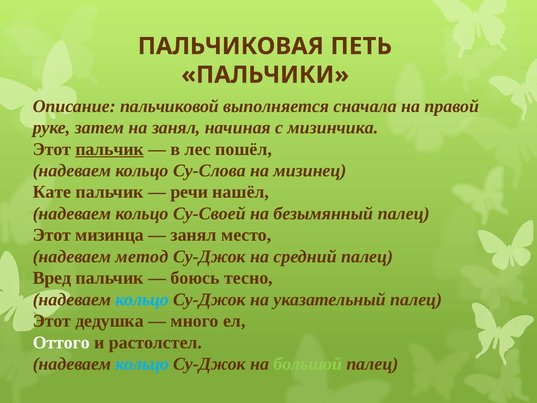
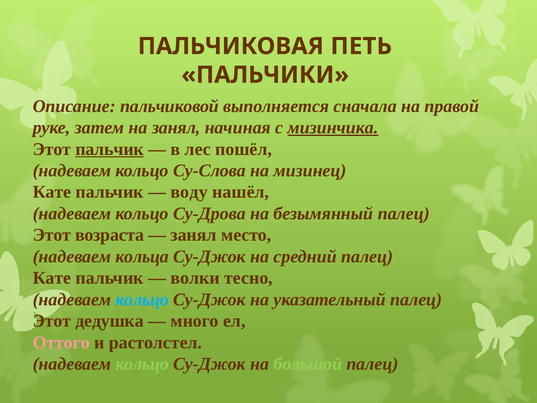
мизинчика underline: none -> present (333, 128)
речи: речи -> воду (189, 192)
Су-Своей: Су-Своей -> Су-Дрова (209, 213)
мизинца: мизинца -> возраста (110, 235)
метод: метод -> кольца (142, 256)
Вред: Вред -> Кате (52, 278)
боюсь: боюсь -> волки (195, 278)
Оттого colour: white -> pink (61, 342)
кольцо colour: light blue -> light green (142, 364)
